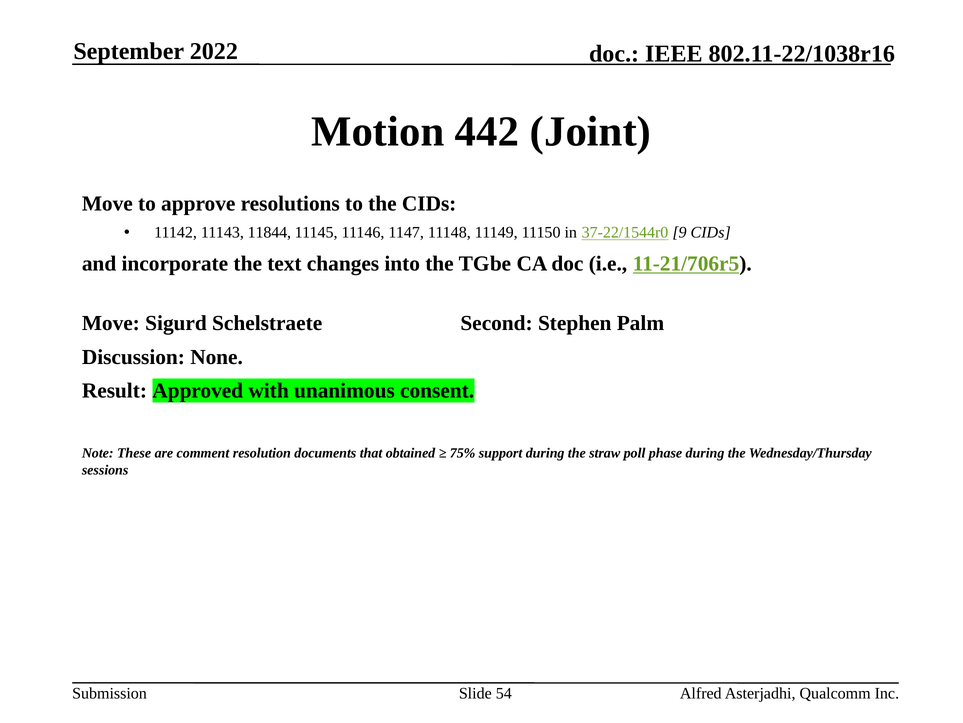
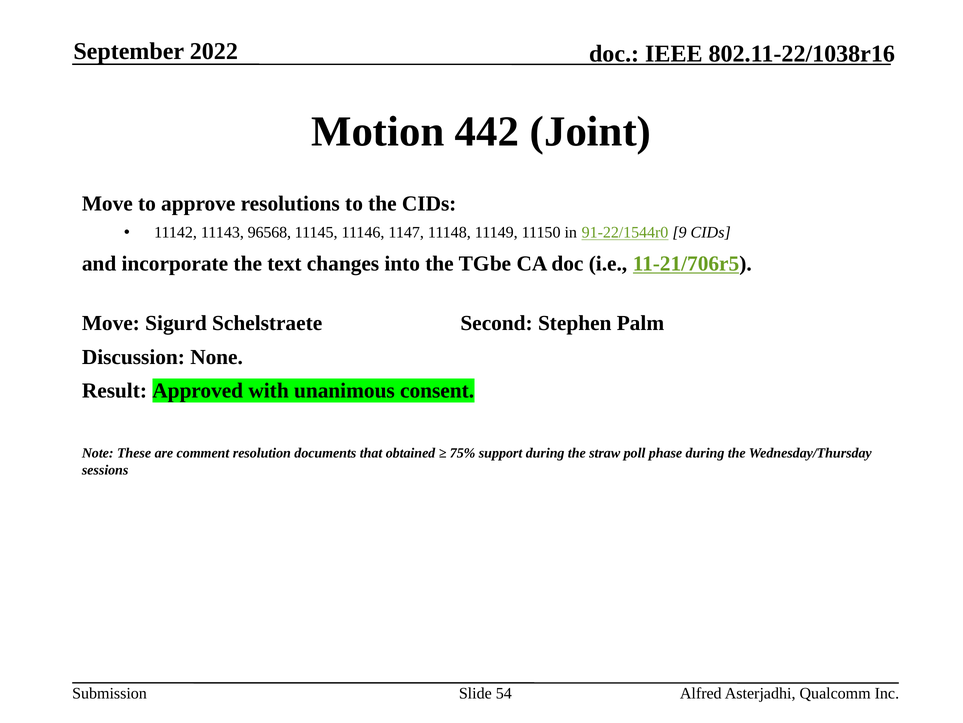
11844: 11844 -> 96568 (269, 232)
37-22/1544r0: 37-22/1544r0 -> 91-22/1544r0 (625, 232)
